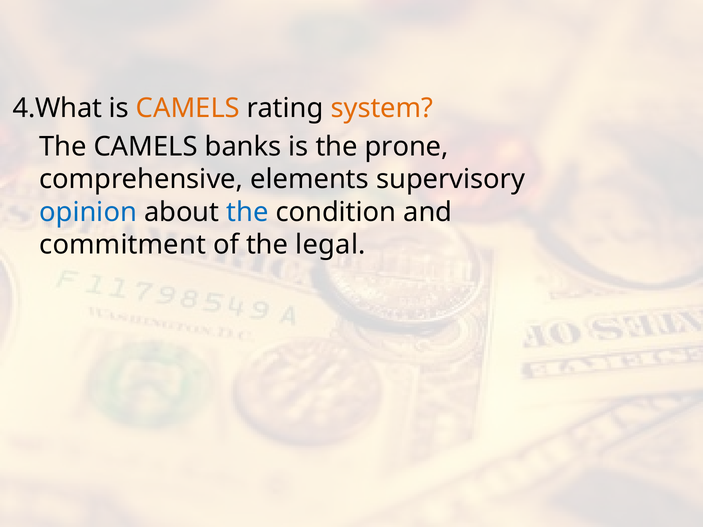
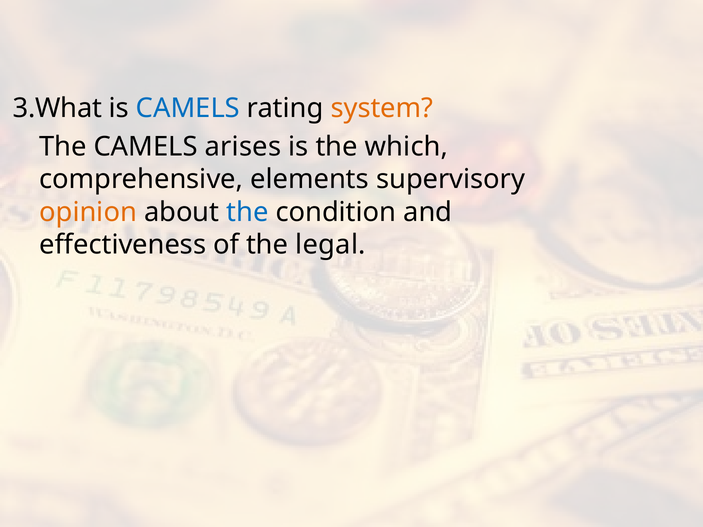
4.What: 4.What -> 3.What (57, 108)
CAMELS colour: orange -> blue (188, 108)
banks: banks -> arises (243, 147)
prone: prone -> which (406, 147)
opinion colour: blue -> orange (88, 212)
commitment: commitment -> effectiveness (123, 245)
